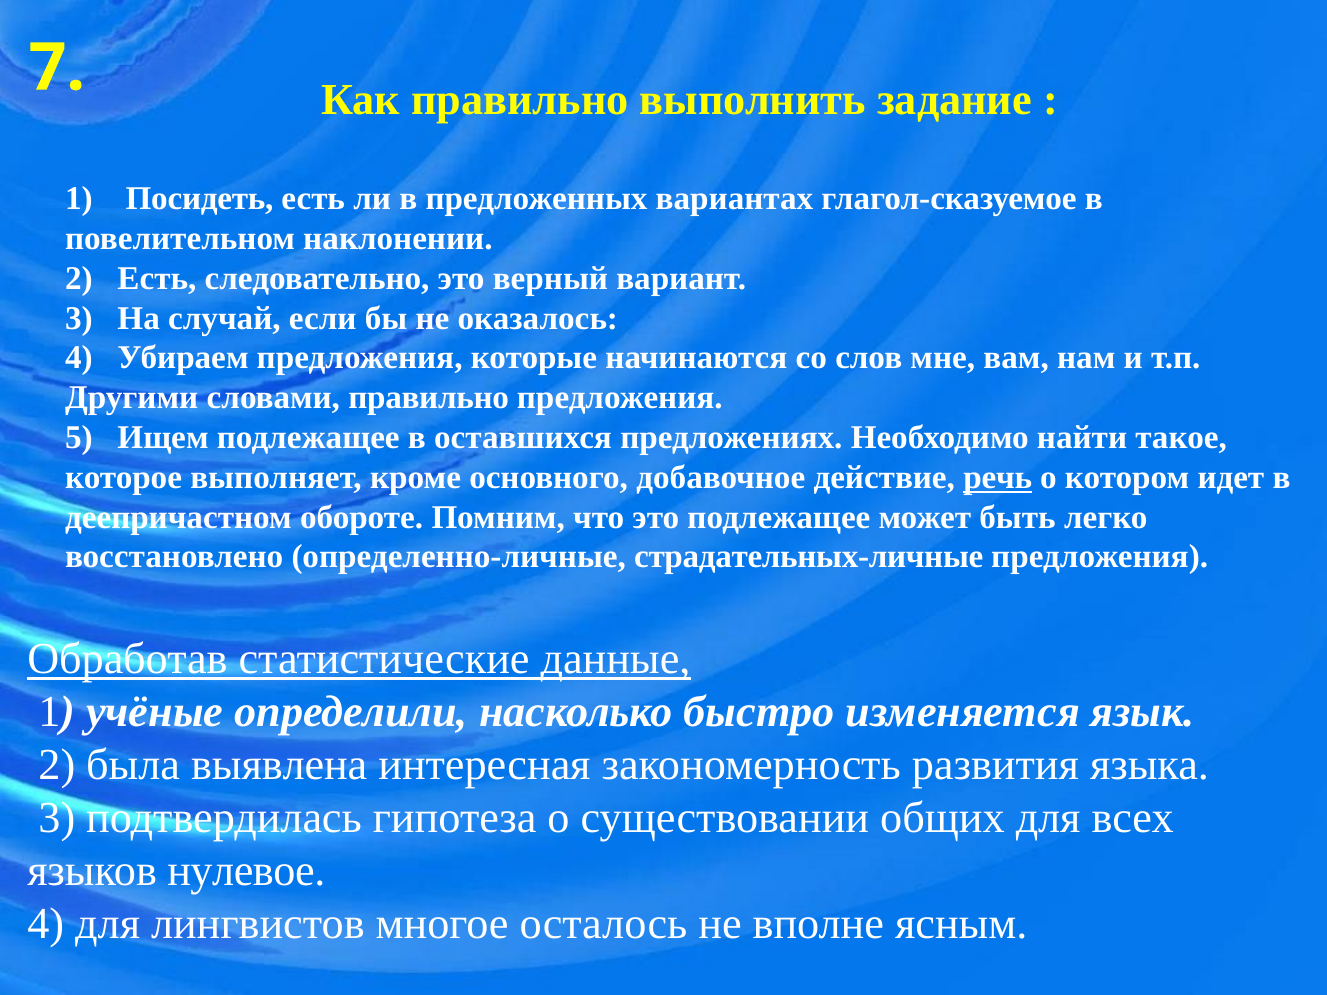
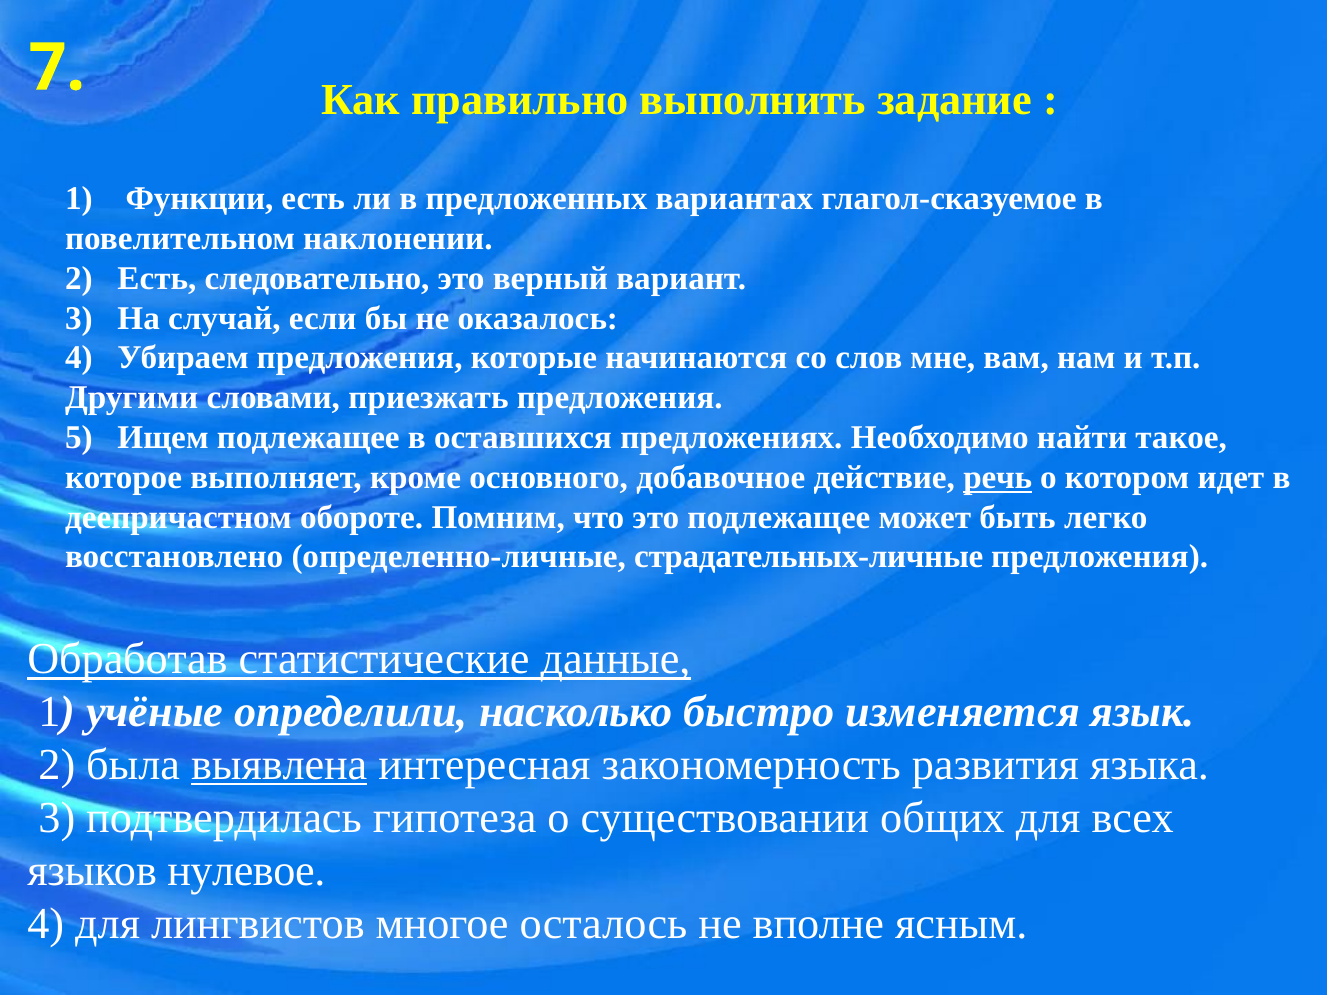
Посидеть: Посидеть -> Функции (200, 199)
словами правильно: правильно -> приезжать (428, 398)
выявлена underline: none -> present (279, 765)
